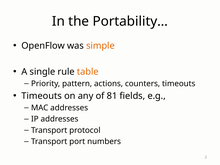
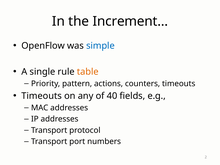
Portability…: Portability… -> Increment… (130, 21)
simple colour: orange -> blue (100, 46)
81: 81 -> 40 (112, 96)
